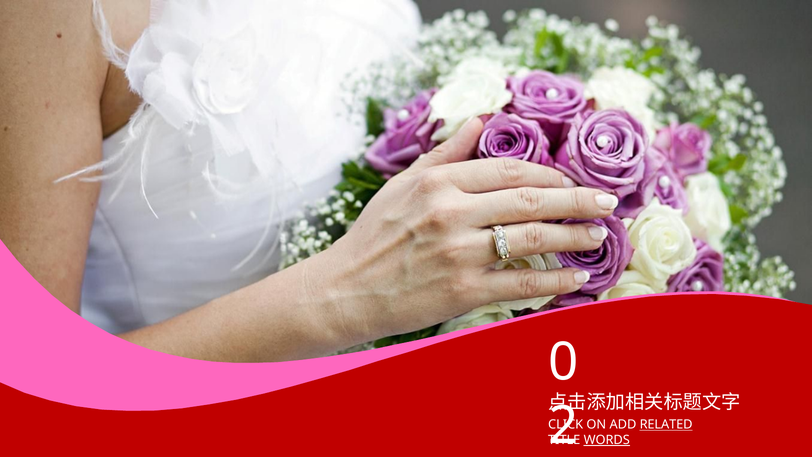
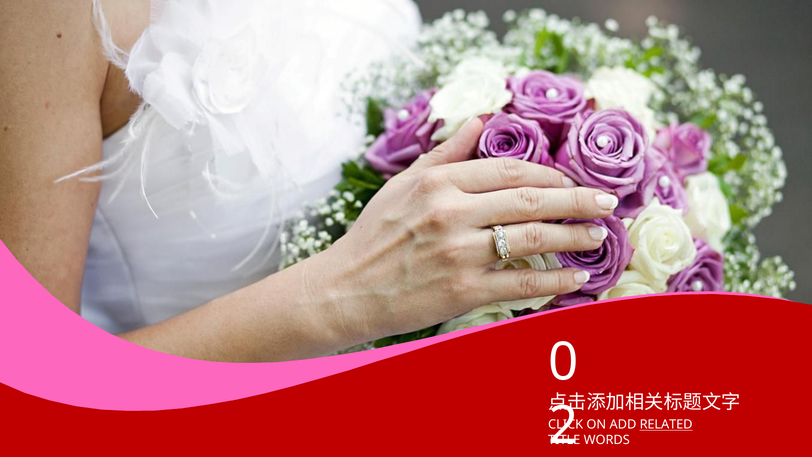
WORDS underline: present -> none (607, 440)
